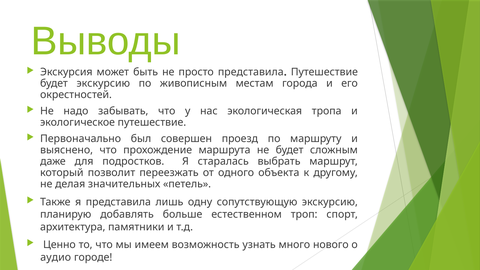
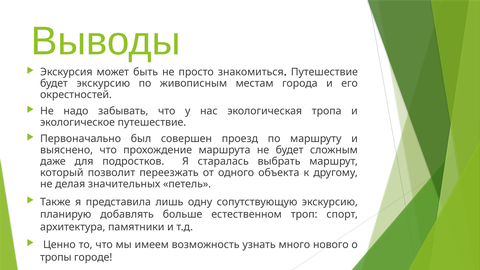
просто представила: представила -> знакомиться (251, 72)
аудио: аудио -> тропы (56, 257)
